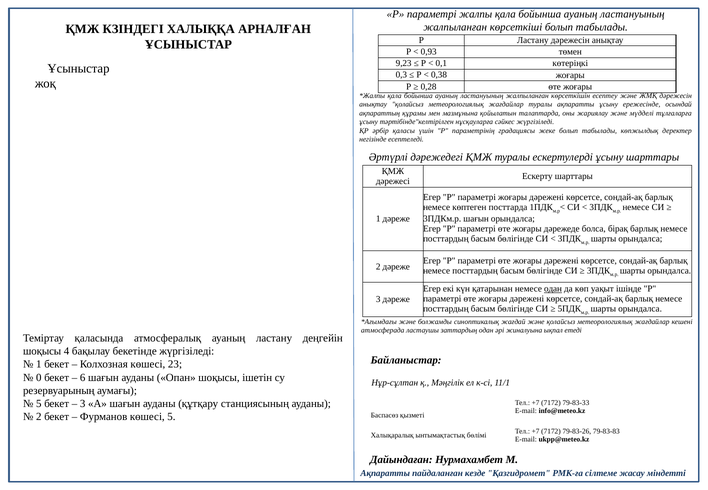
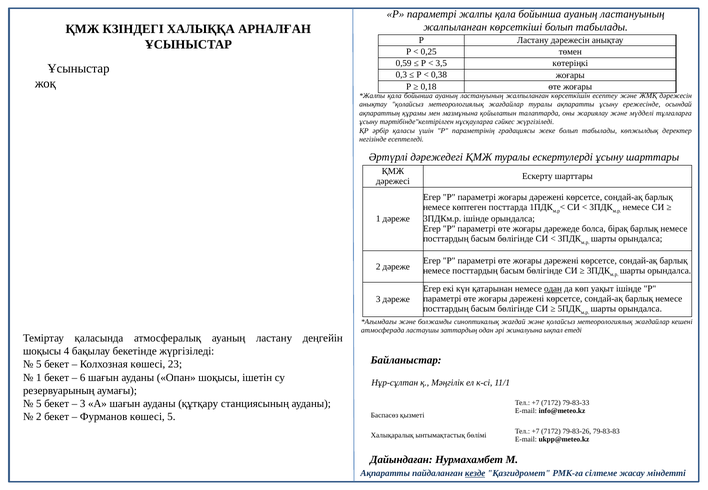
0,93: 0,93 -> 0,25 (429, 52)
9,23: 9,23 -> 0,59 (404, 63)
0,1: 0,1 -> 3,5 (441, 63)
0,28: 0,28 -> 0,18 (429, 87)
3ПДКм.р шағын: шағын -> ішінде (476, 219)
1: 1 -> 5 (39, 364)
0: 0 -> 1 (39, 378)
кезде underline: none -> present (475, 473)
